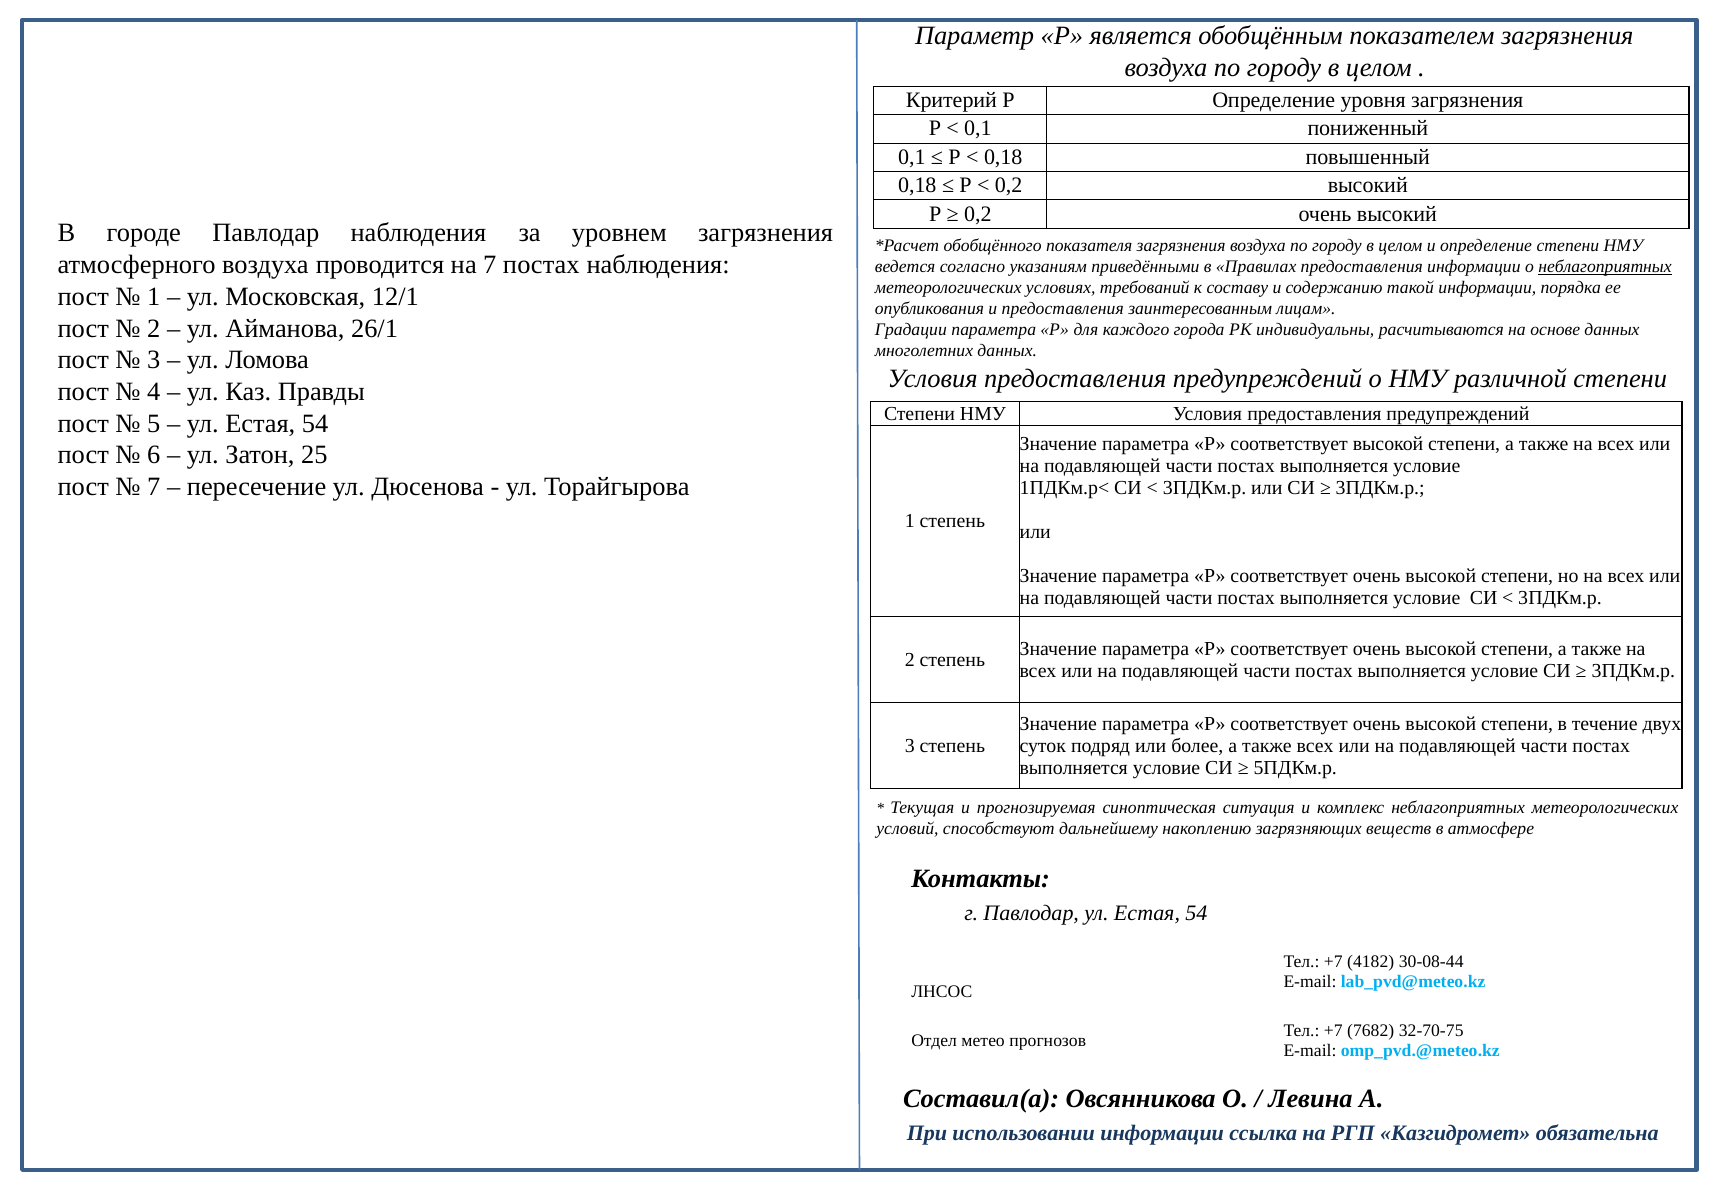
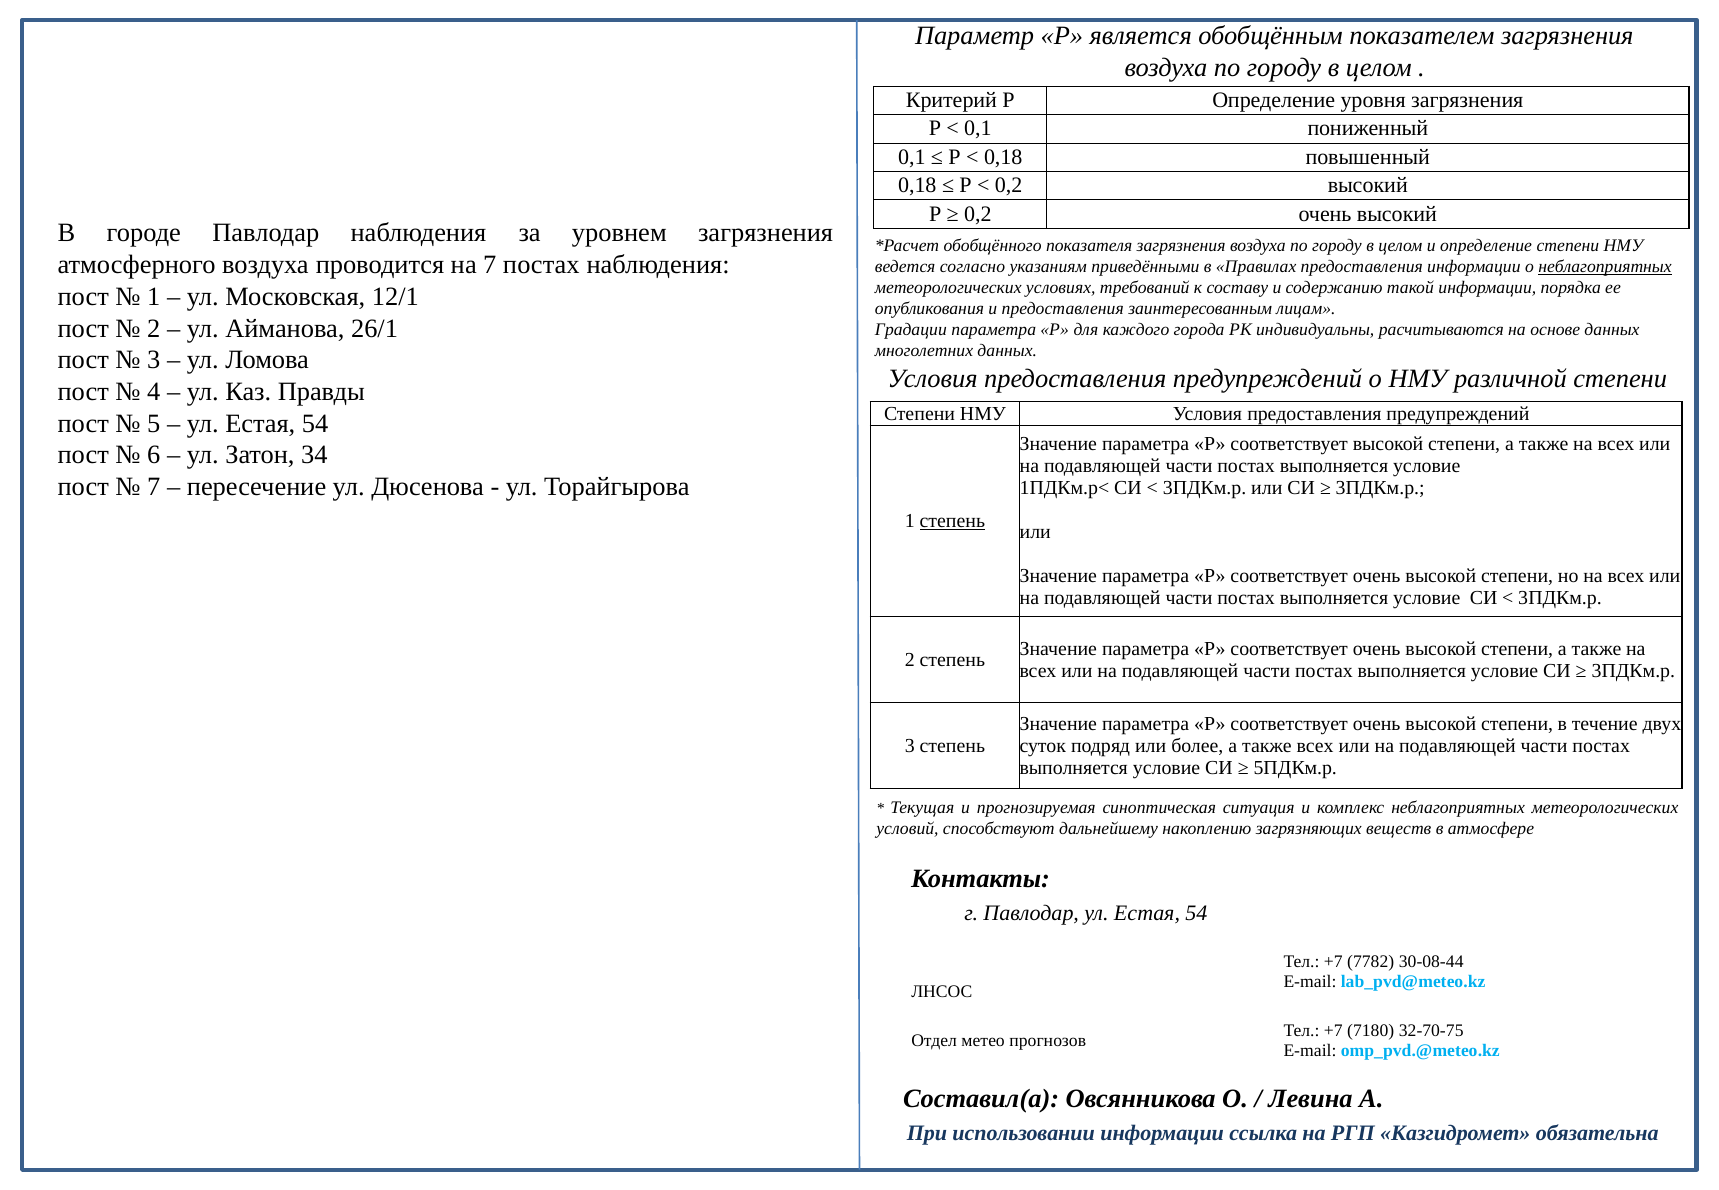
25: 25 -> 34 (314, 455)
степень underline: none -> present (952, 521)
4182: 4182 -> 7782 (1371, 962)
7682: 7682 -> 7180 (1371, 1031)
